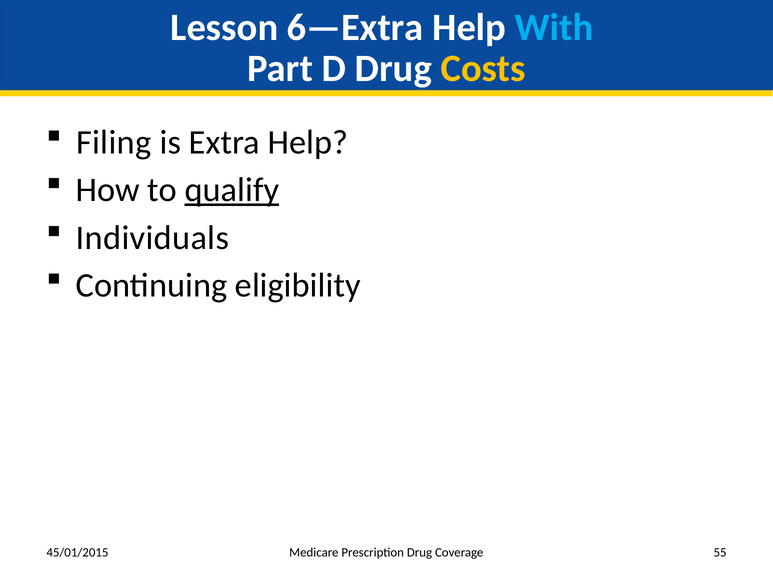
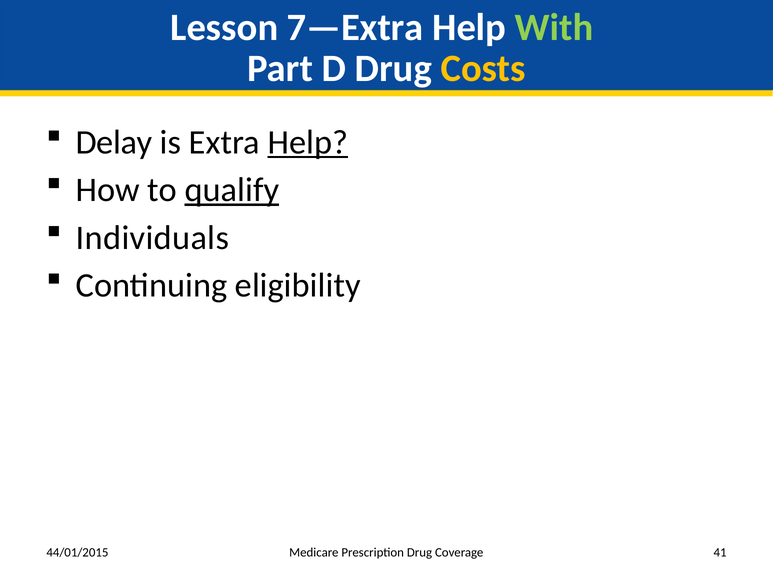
6—Extra: 6—Extra -> 7—Extra (355, 28)
With colour: light blue -> light green (554, 28)
Filing: Filing -> Delay (114, 142)
Help underline: none -> present (308, 142)
45/01/2015: 45/01/2015 -> 44/01/2015 (77, 552)
55: 55 -> 41 (720, 552)
